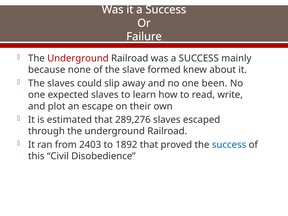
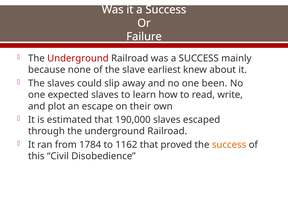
formed: formed -> earliest (164, 70)
289,276: 289,276 -> 190,000 (133, 120)
2403: 2403 -> 1784 (90, 145)
1892: 1892 -> 1162 (126, 145)
success colour: blue -> orange (229, 145)
